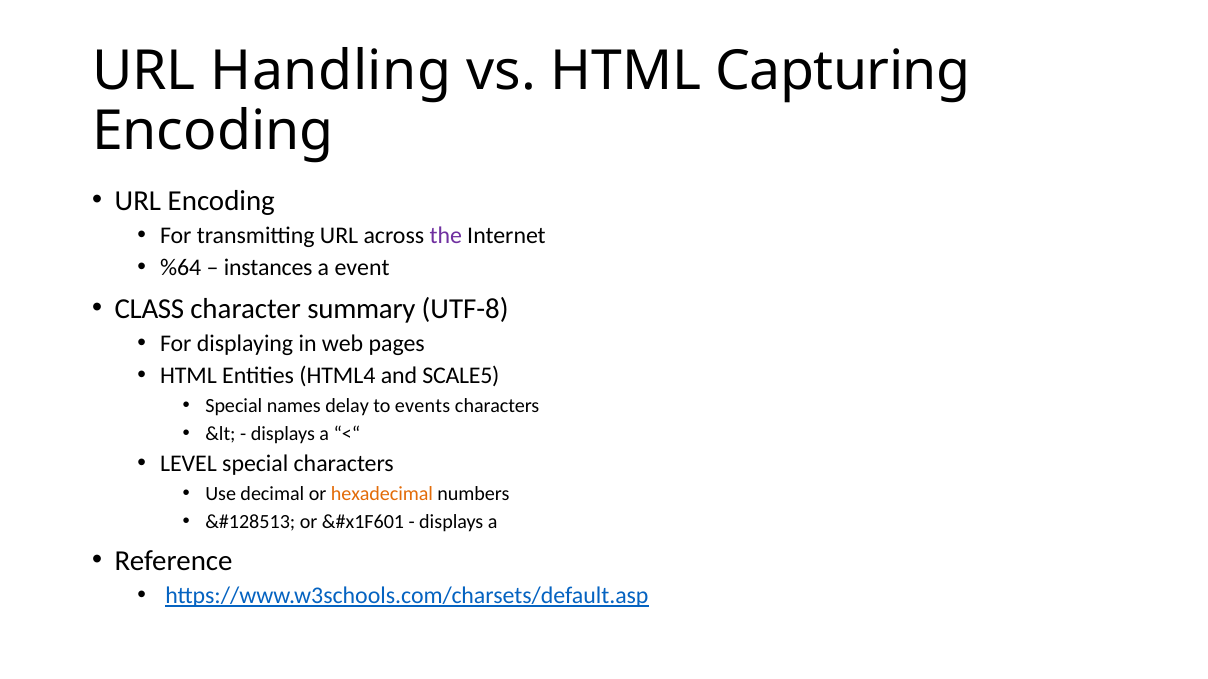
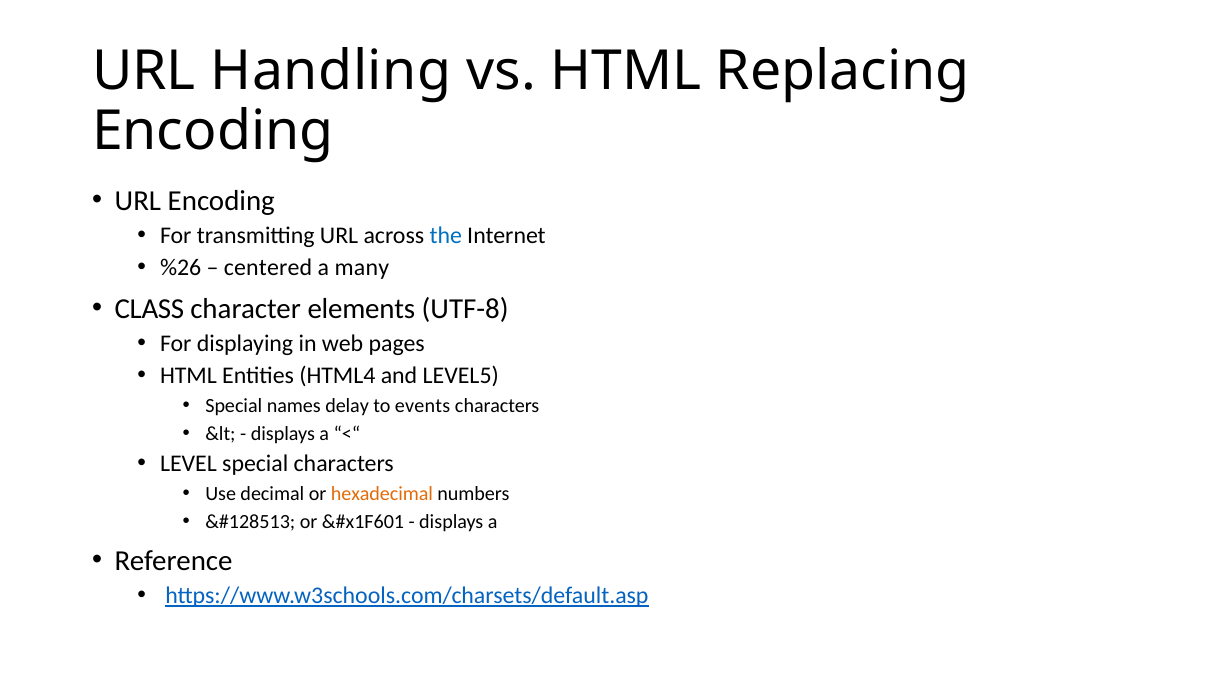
Capturing: Capturing -> Replacing (843, 72)
the colour: purple -> blue (446, 236)
%64: %64 -> %26 (181, 268)
instances: instances -> centered (268, 268)
event: event -> many (362, 268)
summary: summary -> elements (361, 309)
SCALE5: SCALE5 -> LEVEL5 (461, 376)
